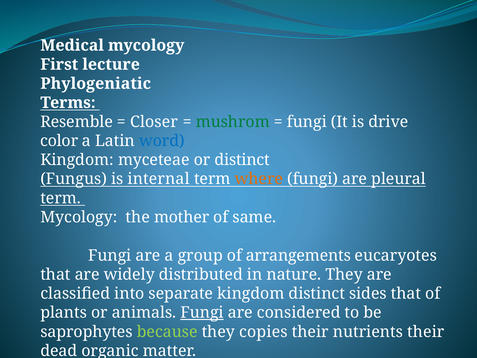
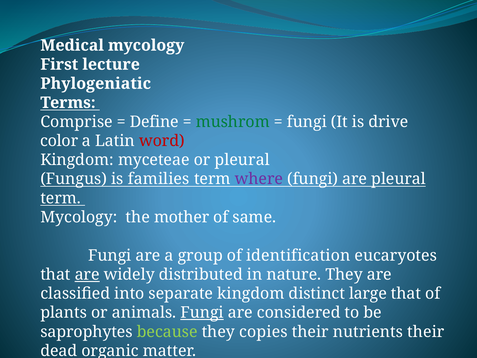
Resemble: Resemble -> Comprise (77, 122)
Closer: Closer -> Define (154, 122)
word colour: blue -> red (162, 141)
or distinct: distinct -> pleural (242, 160)
internal: internal -> families (159, 179)
where colour: orange -> purple (259, 179)
arrangements: arrangements -> identification (298, 255)
are underline: none -> present (87, 274)
sides: sides -> large (368, 293)
